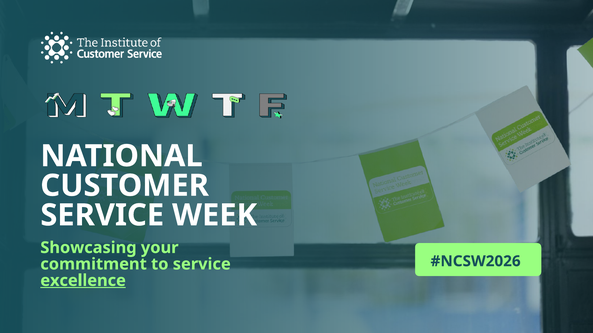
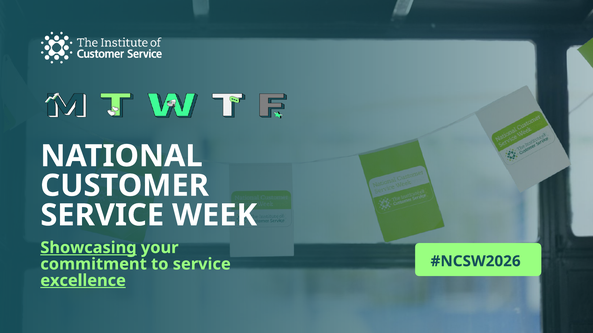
Showcasing underline: none -> present (88, 248)
